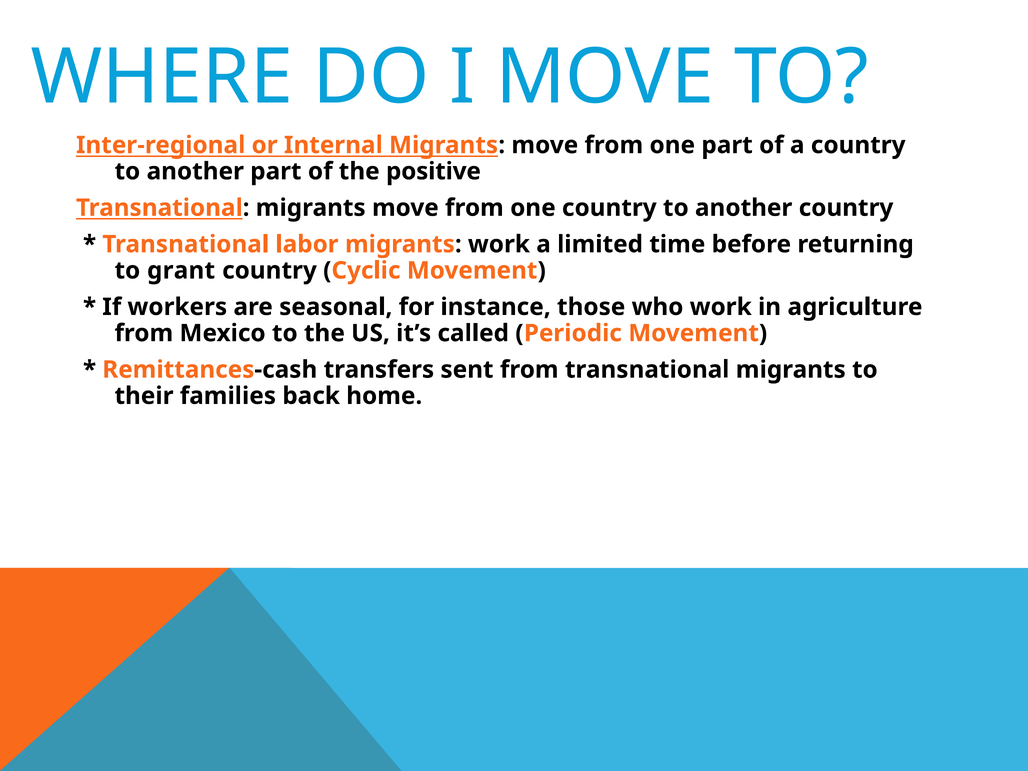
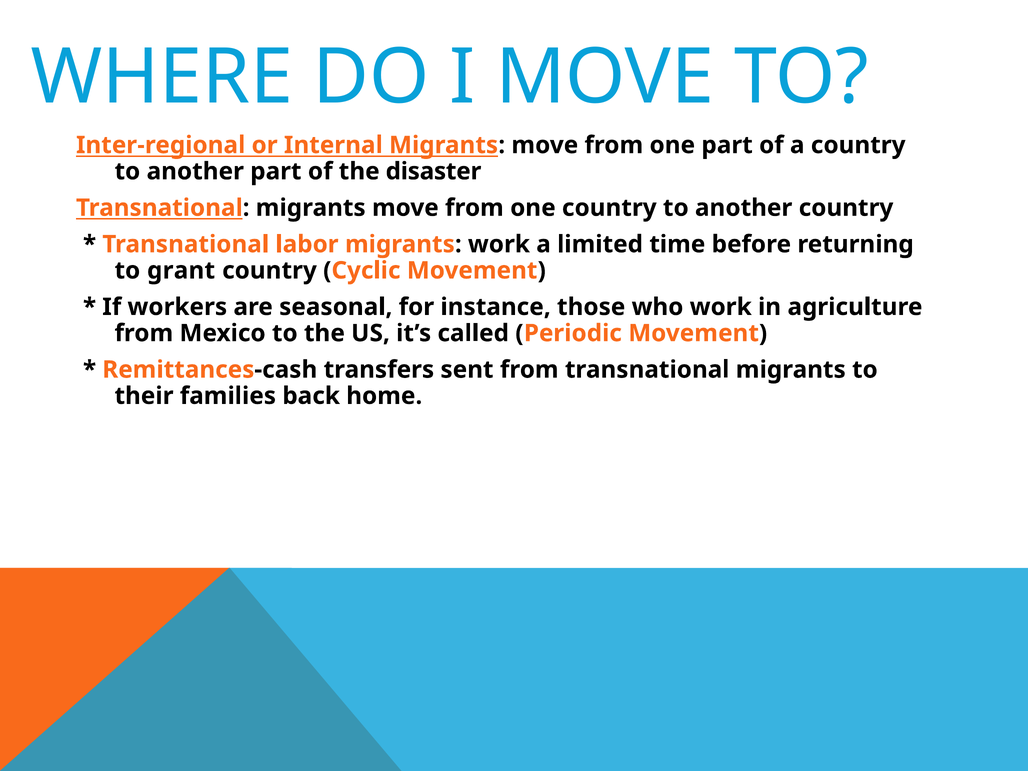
positive: positive -> disaster (433, 171)
